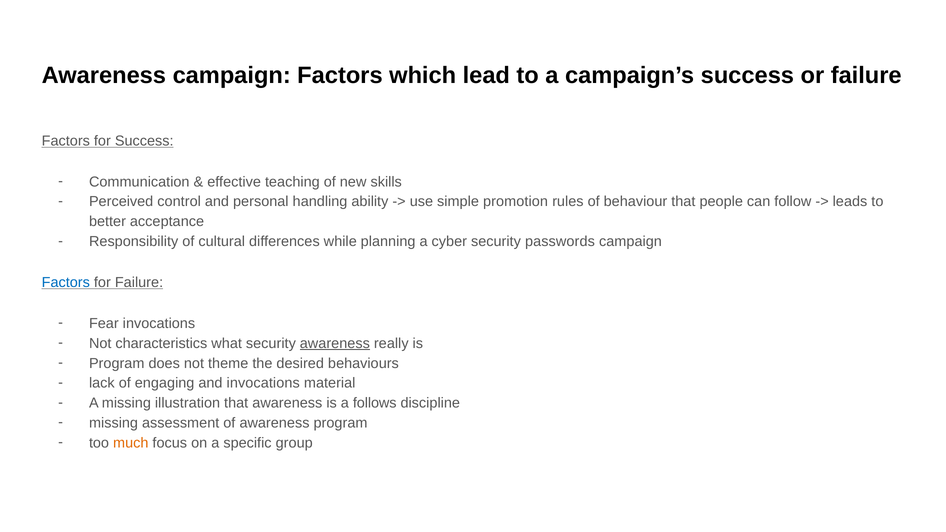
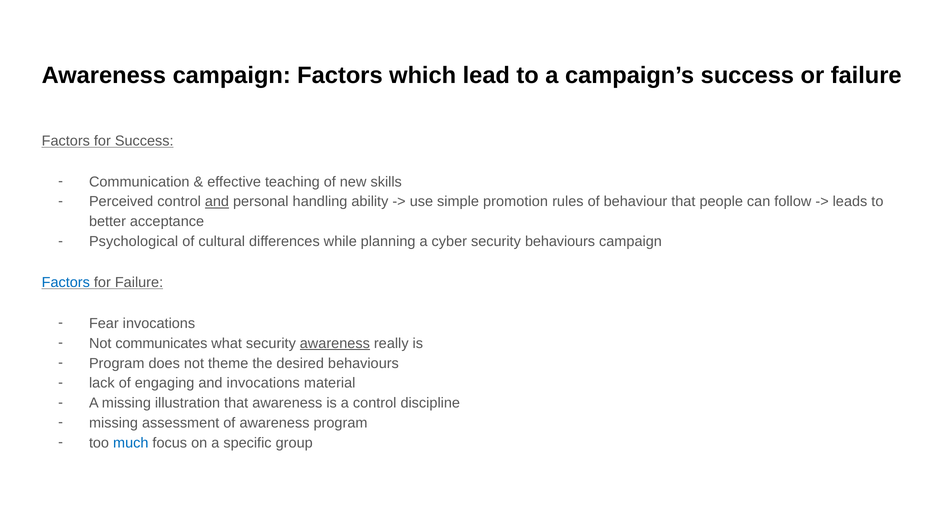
and underline: none -> present (217, 202)
Responsibility: Responsibility -> Psychological (134, 242)
security passwords: passwords -> behaviours (560, 242)
characteristics: characteristics -> communicates (161, 343)
a follows: follows -> control (375, 403)
much colour: orange -> blue (131, 443)
